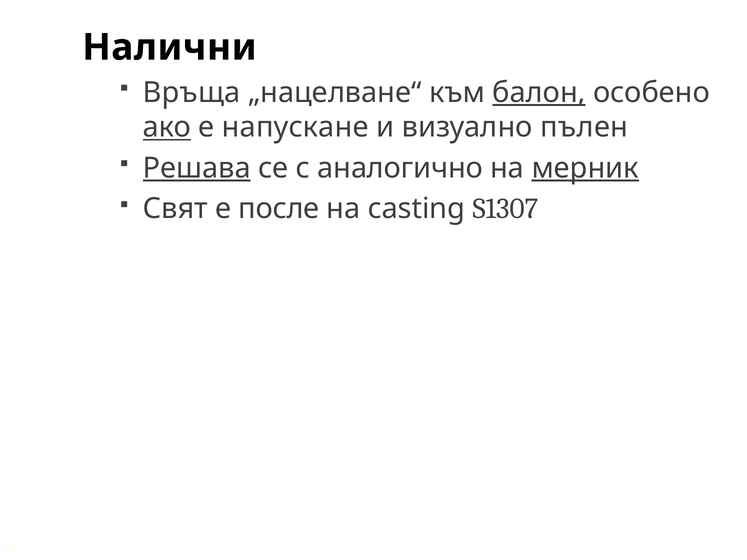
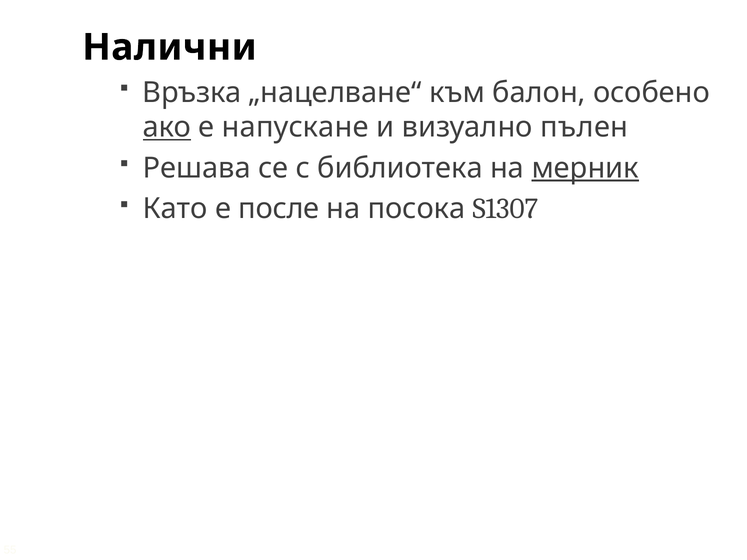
Връща: Връща -> Връзка (192, 93)
балон underline: present -> none (539, 93)
Решава underline: present -> none (197, 168)
аналогично: аналогично -> библиотека (400, 168)
Свят: Свят -> Като (175, 209)
casting: casting -> посока (416, 209)
